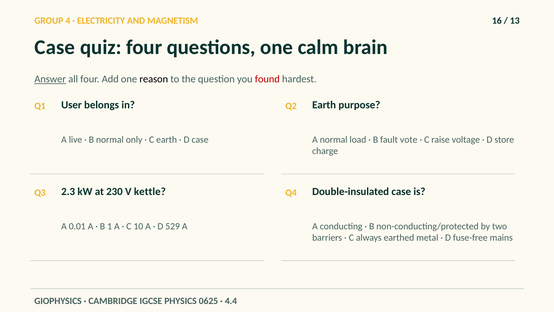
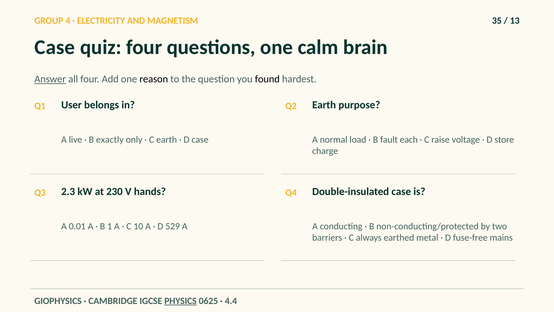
16: 16 -> 35 (497, 21)
found colour: red -> black (267, 79)
B normal: normal -> exactly (110, 140)
vote: vote -> each (409, 140)
kettle: kettle -> hands (150, 192)
PHYSICS underline: none -> present (181, 301)
